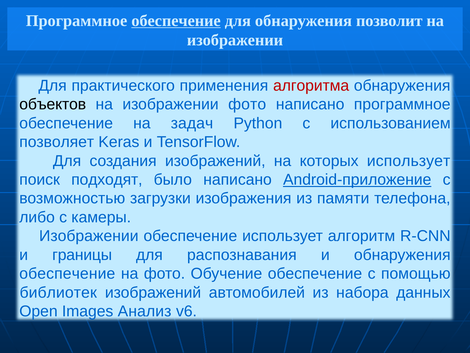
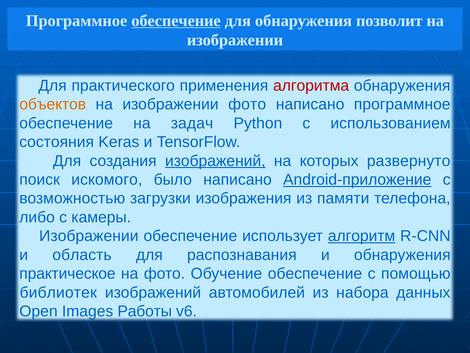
объектов colour: black -> orange (53, 104)
позволяет: позволяет -> состояния (57, 142)
изображений underline: none -> present (215, 161)
которых использует: использует -> развернуто (409, 161)
подходят: подходят -> искомого (107, 179)
алгоритм underline: none -> present (362, 236)
границы: границы -> область (82, 255)
обеспечение: обеспечение -> практическое (67, 273)
Анализ: Анализ -> Работы (145, 311)
